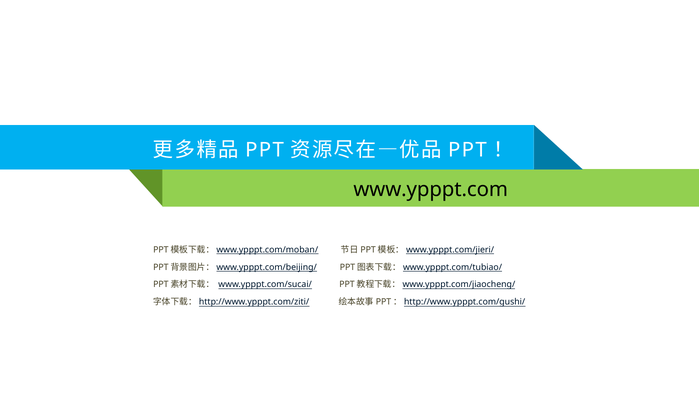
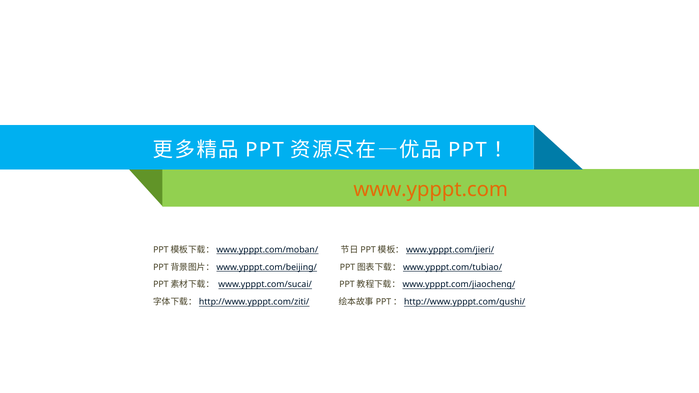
www.ypppt.com colour: black -> orange (431, 189)
